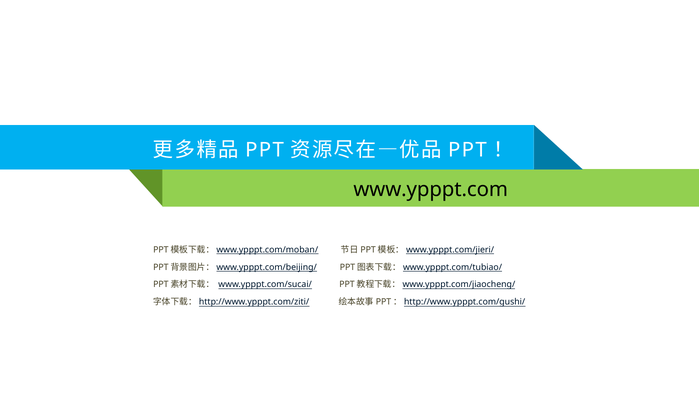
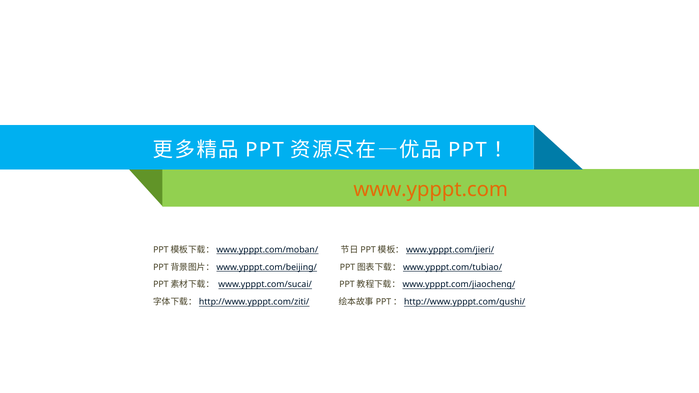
www.ypppt.com colour: black -> orange (431, 189)
